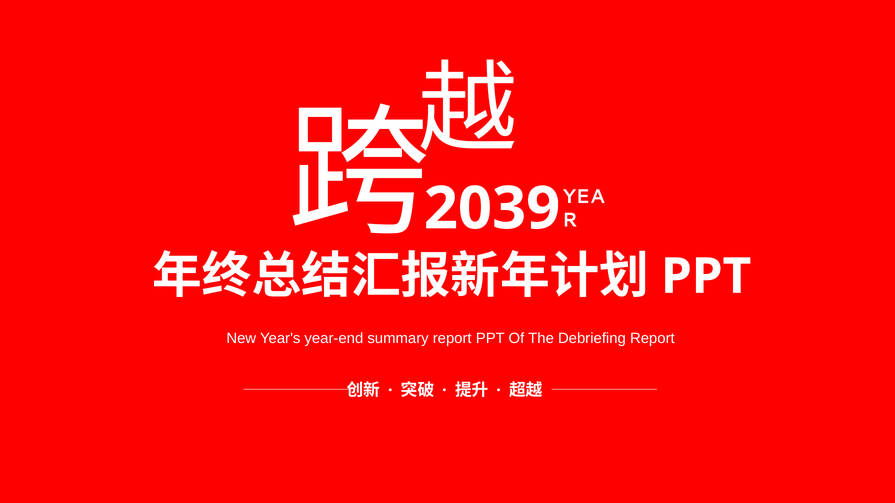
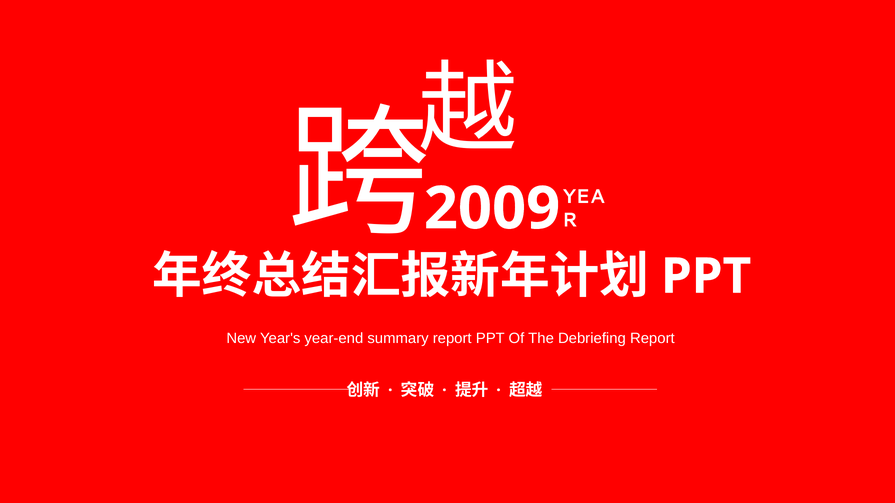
2039: 2039 -> 2009 (492, 209)
